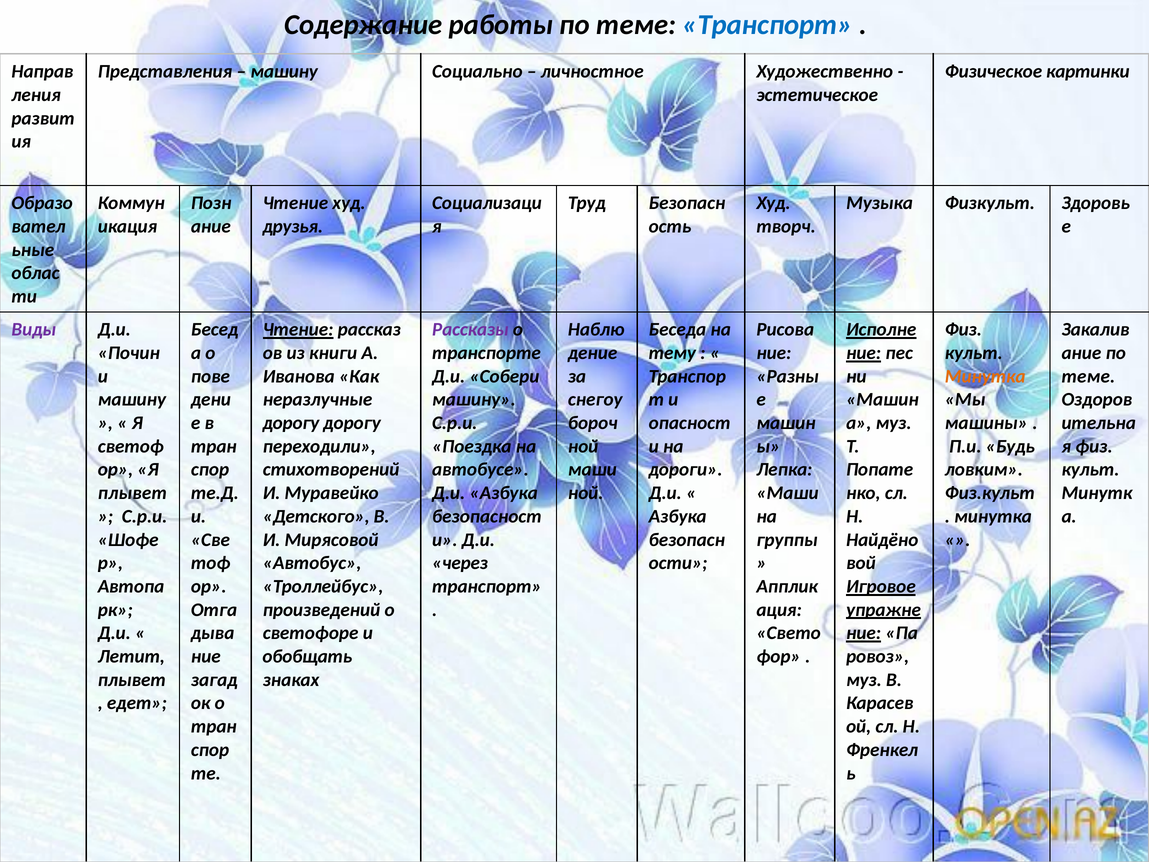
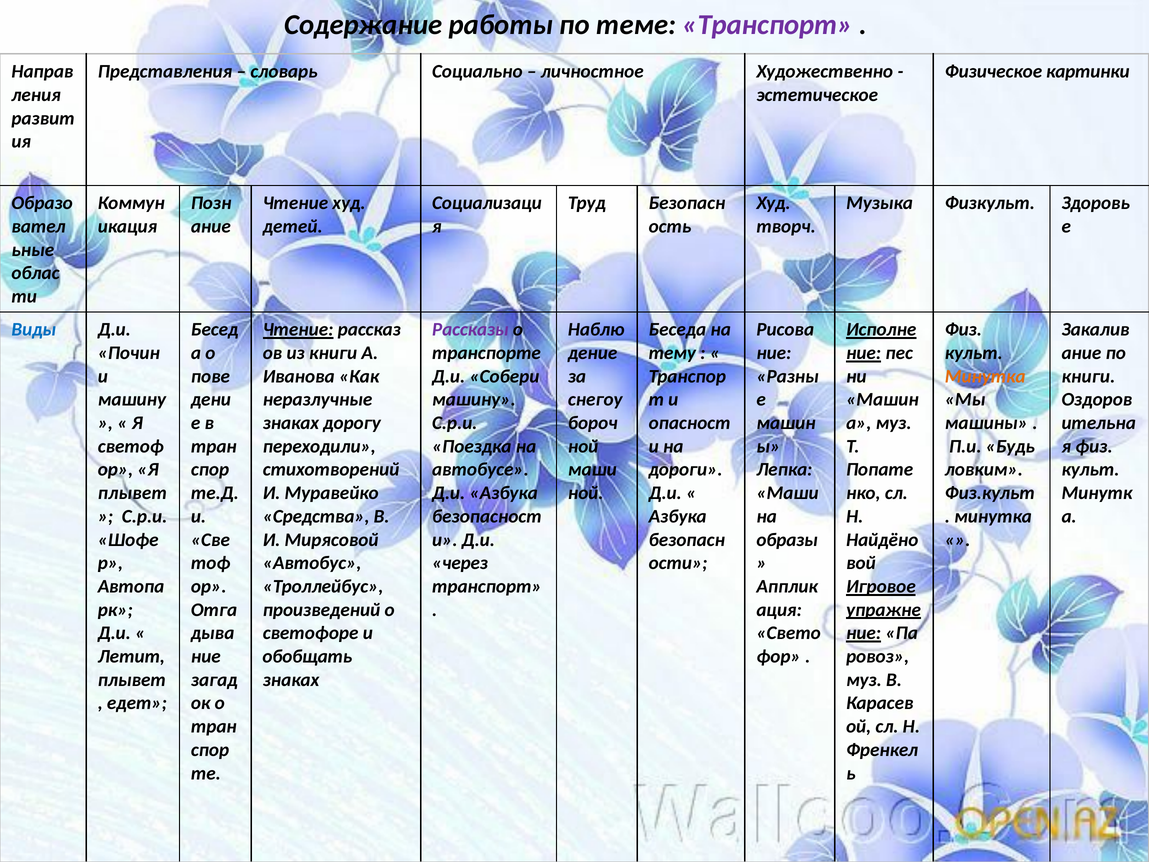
Транспорт colour: blue -> purple (768, 25)
машину: машину -> словарь (284, 71)
друзья: друзья -> детей (293, 226)
Виды colour: purple -> blue (34, 329)
теме: теме -> книги (1088, 376)
дорогу: дорогу -> знаках (291, 423)
Детского: Детского -> Средства (316, 516)
группы: группы -> образы (787, 540)
